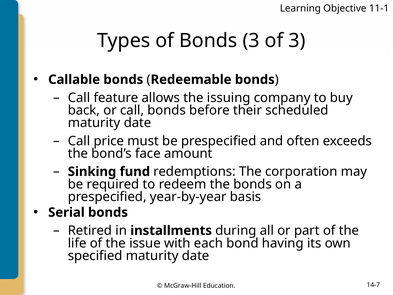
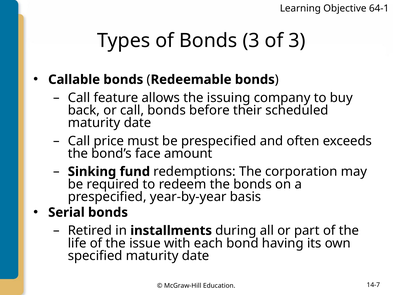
11-1: 11-1 -> 64-1 (379, 8)
